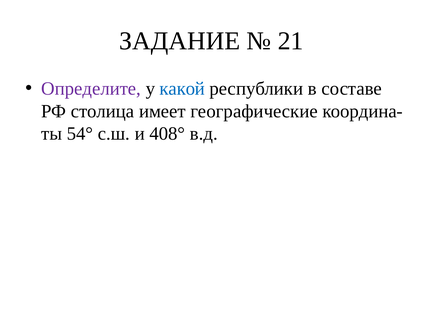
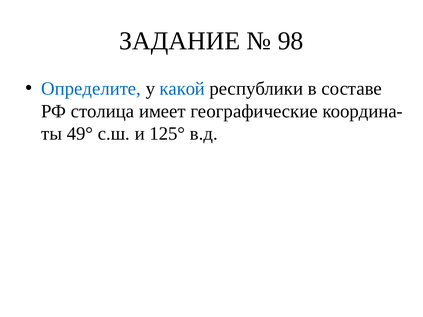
21: 21 -> 98 (291, 41)
Определите colour: purple -> blue (91, 89)
54°: 54° -> 49° (80, 134)
408°: 408° -> 125° (167, 134)
